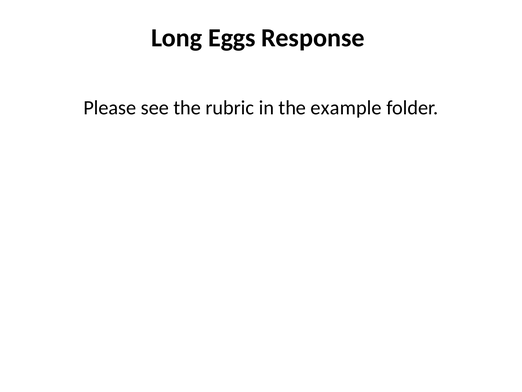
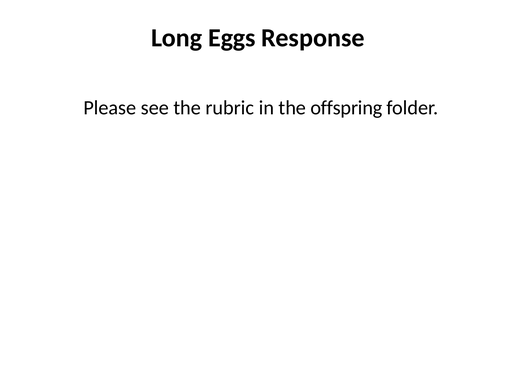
example: example -> offspring (346, 108)
